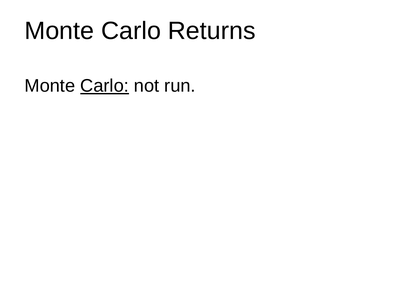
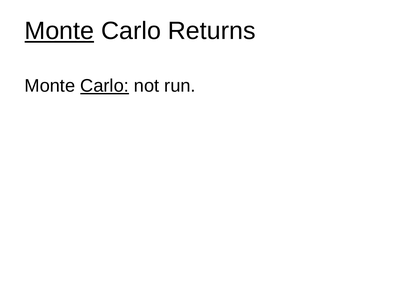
Monte underline: none -> present (59, 31)
